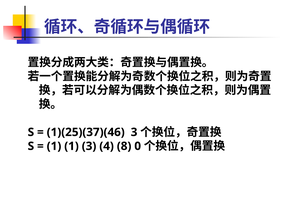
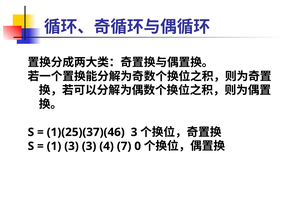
1 1: 1 -> 3 (72, 146)
8: 8 -> 7 (124, 146)
